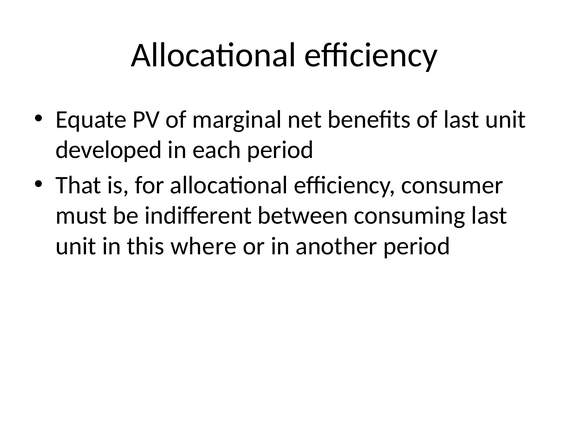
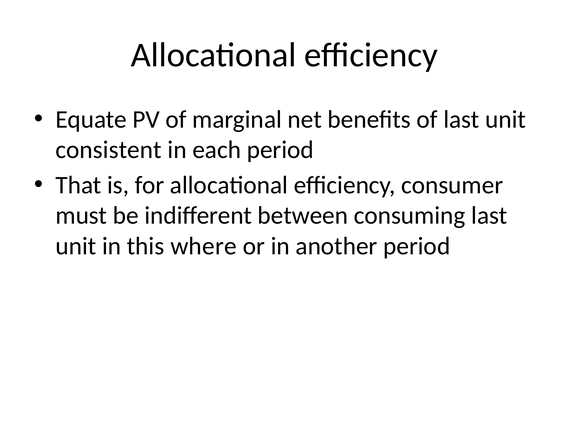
developed: developed -> consistent (109, 150)
